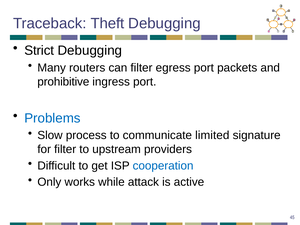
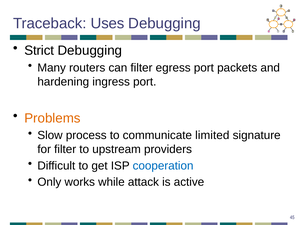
Theft: Theft -> Uses (107, 24)
prohibitive: prohibitive -> hardening (63, 82)
Problems colour: blue -> orange (52, 118)
